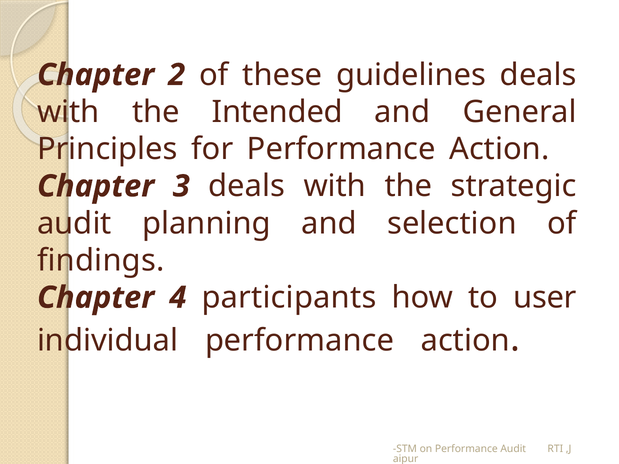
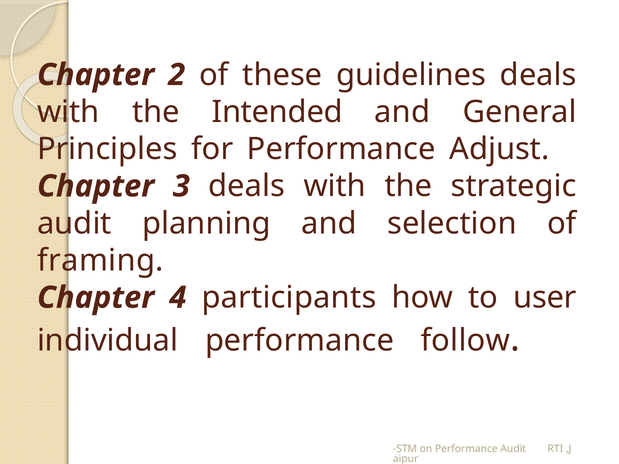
for Performance Action: Action -> Adjust (499, 149)
findings: findings -> framing (101, 261)
individual performance action: action -> follow (465, 341)
